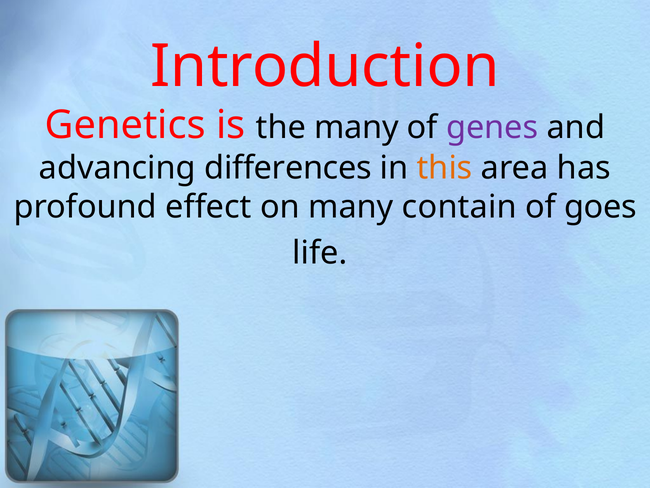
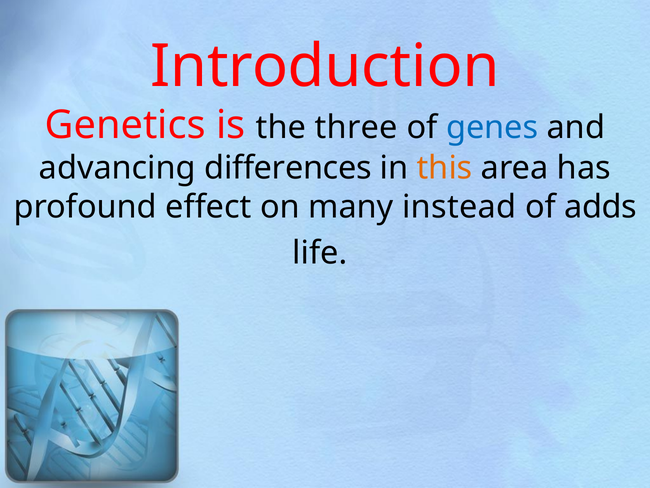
the many: many -> three (356, 127)
genes colour: purple -> blue (492, 127)
contain: contain -> instead (459, 207)
goes: goes -> adds (601, 207)
